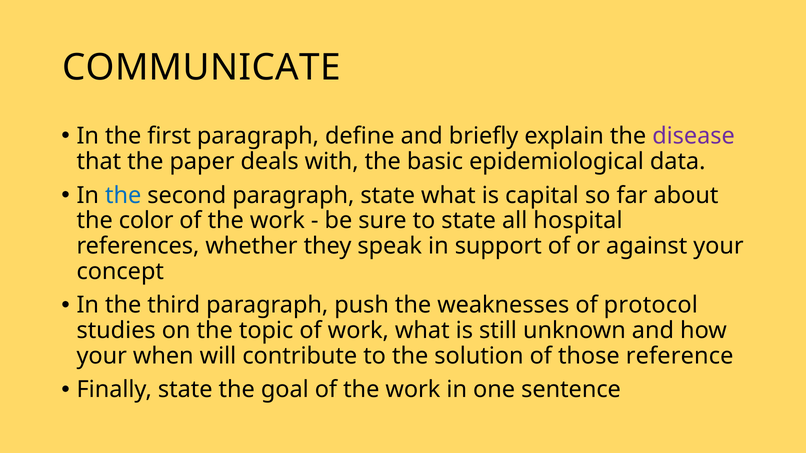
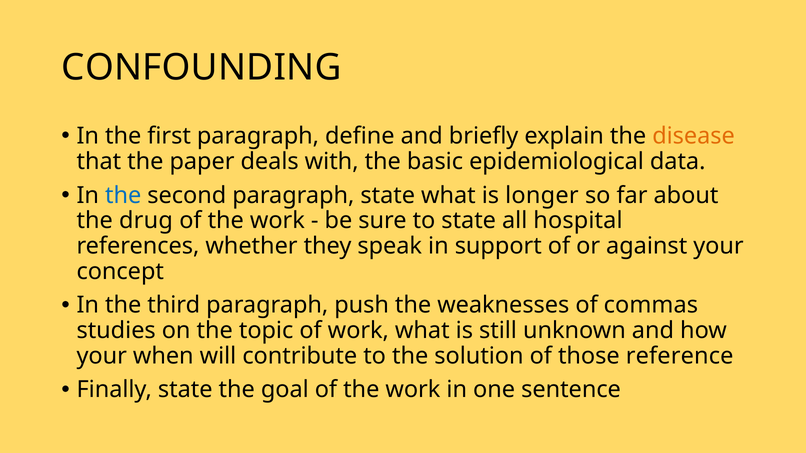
COMMUNICATE: COMMUNICATE -> CONFOUNDING (201, 68)
disease colour: purple -> orange (694, 136)
capital: capital -> longer (542, 195)
color: color -> drug (146, 221)
protocol: protocol -> commas (651, 305)
